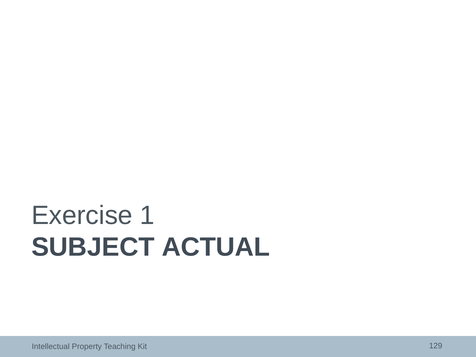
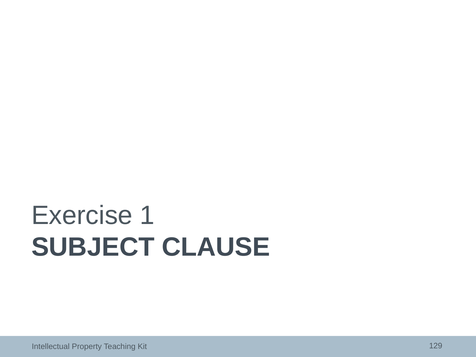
ACTUAL: ACTUAL -> CLAUSE (216, 247)
